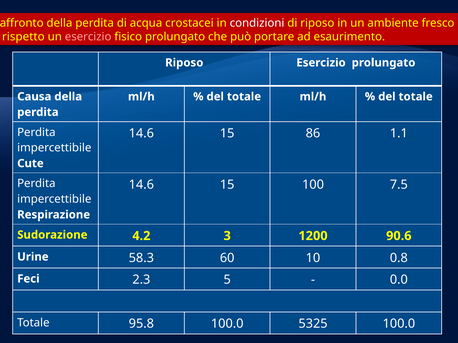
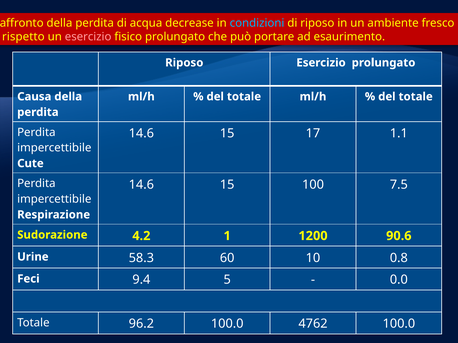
crostacei: crostacei -> decrease (189, 23)
condizioni colour: white -> light blue (257, 23)
86: 86 -> 17 (313, 134)
3: 3 -> 1 (227, 236)
2.3: 2.3 -> 9.4 (141, 280)
95.8: 95.8 -> 96.2 (141, 324)
5325: 5325 -> 4762 (313, 324)
